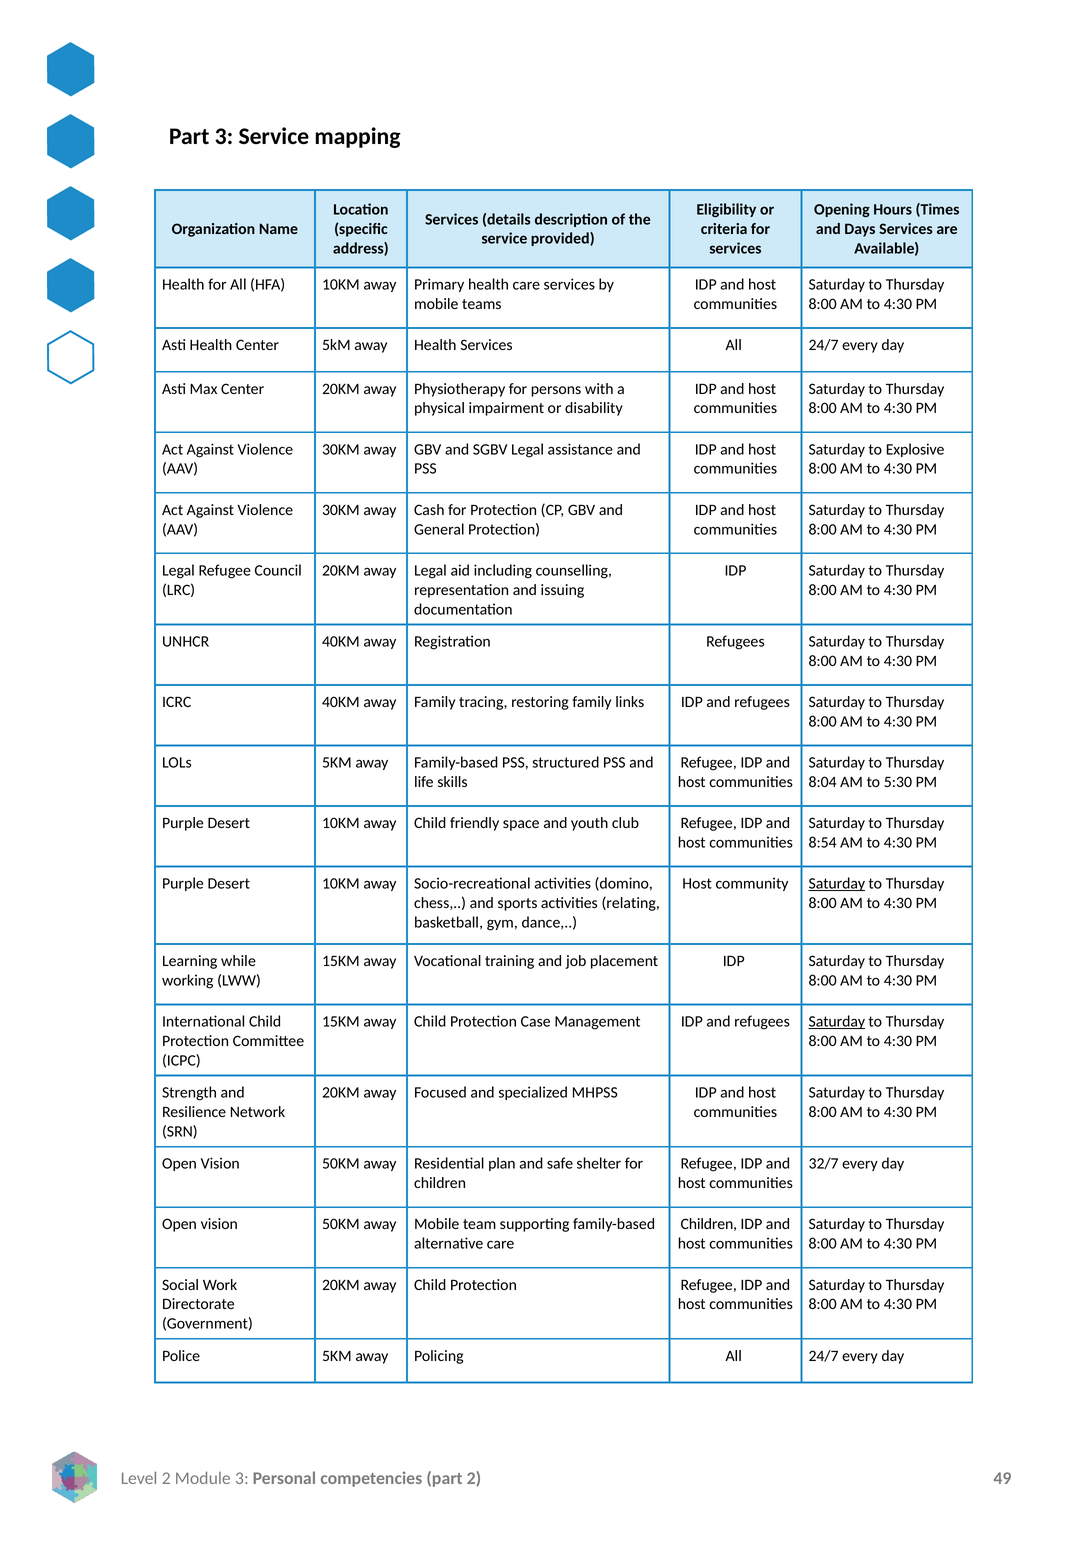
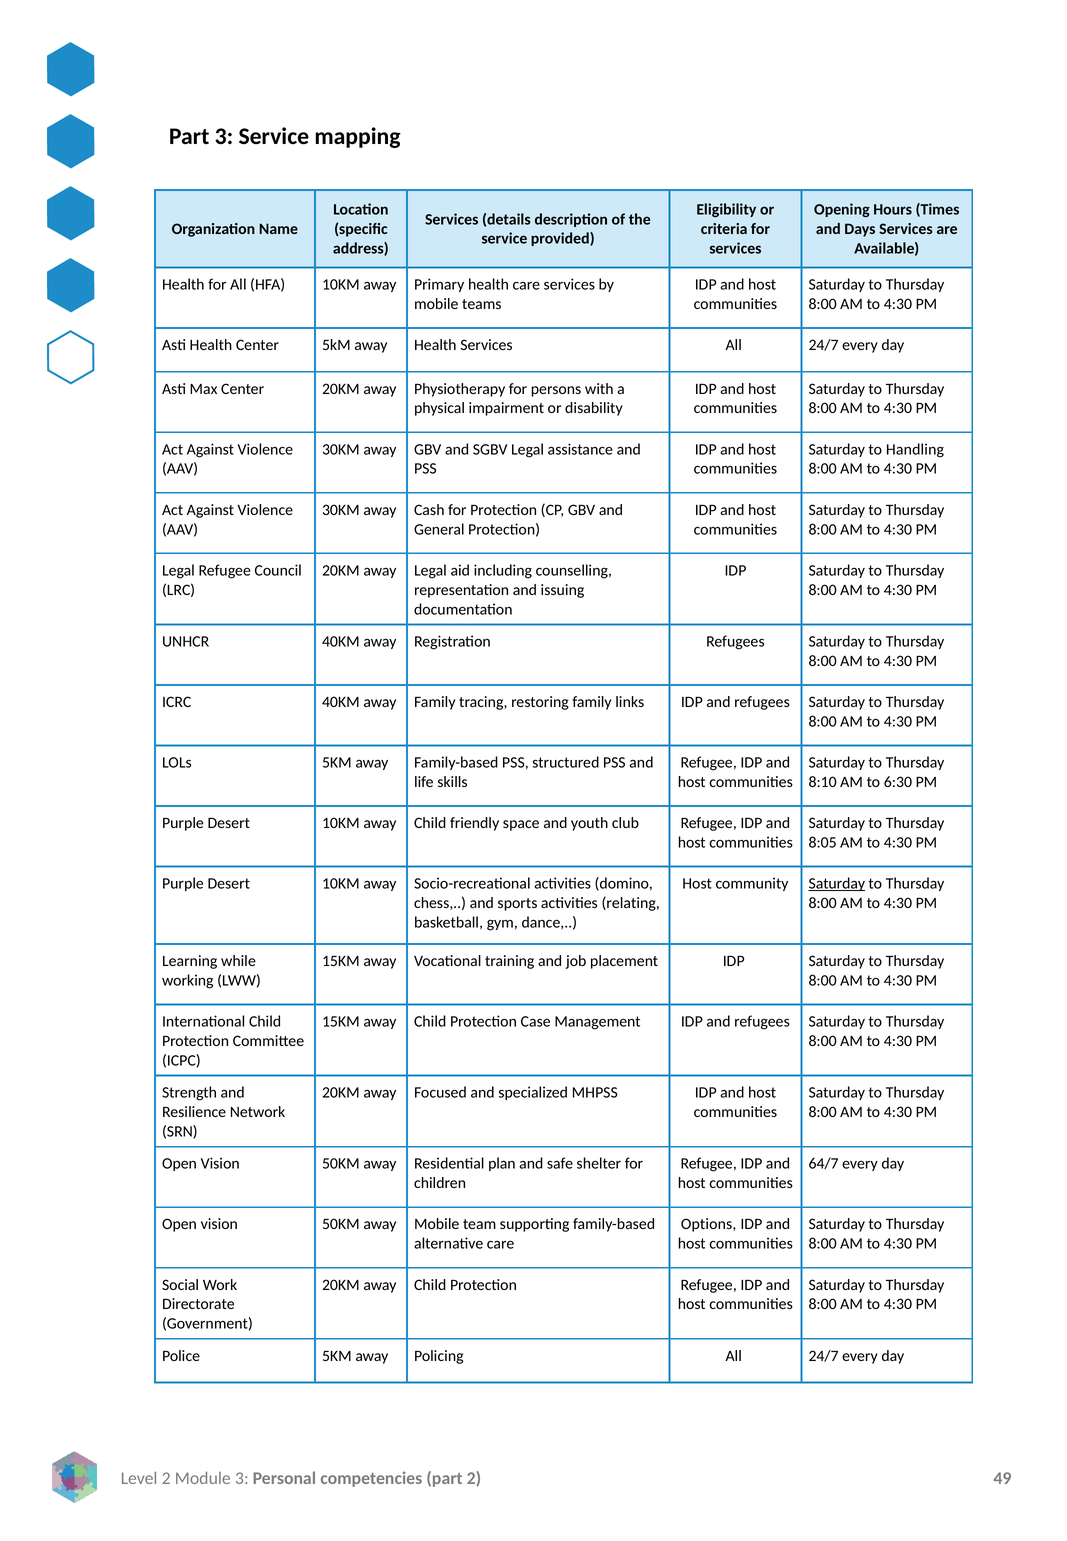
Explosive: Explosive -> Handling (915, 449)
8:04: 8:04 -> 8:10 (823, 782)
5:30: 5:30 -> 6:30 (898, 782)
8:54: 8:54 -> 8:05 (823, 843)
Saturday underline: present -> none (837, 1022)
32/7: 32/7 -> 64/7 (824, 1164)
Children: Children -> Options (709, 1224)
